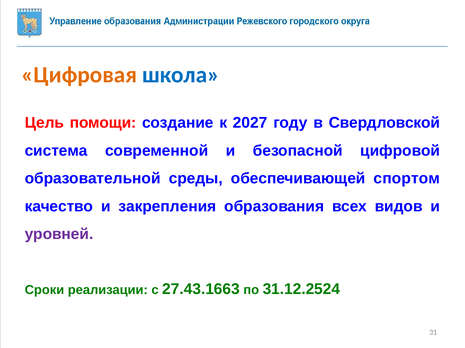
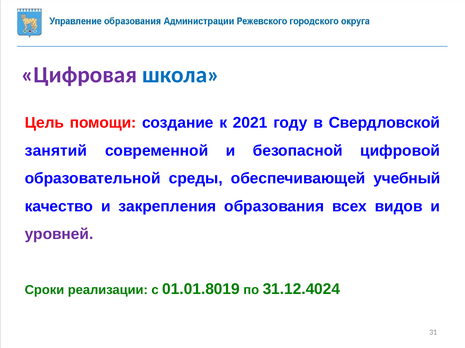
Цифровая colour: orange -> purple (79, 75)
2027: 2027 -> 2021 (250, 123)
система: система -> занятий (56, 151)
спортом: спортом -> учебный (407, 179)
27.43.1663: 27.43.1663 -> 01.01.8019 (201, 290)
31.12.2524: 31.12.2524 -> 31.12.4024 (301, 290)
